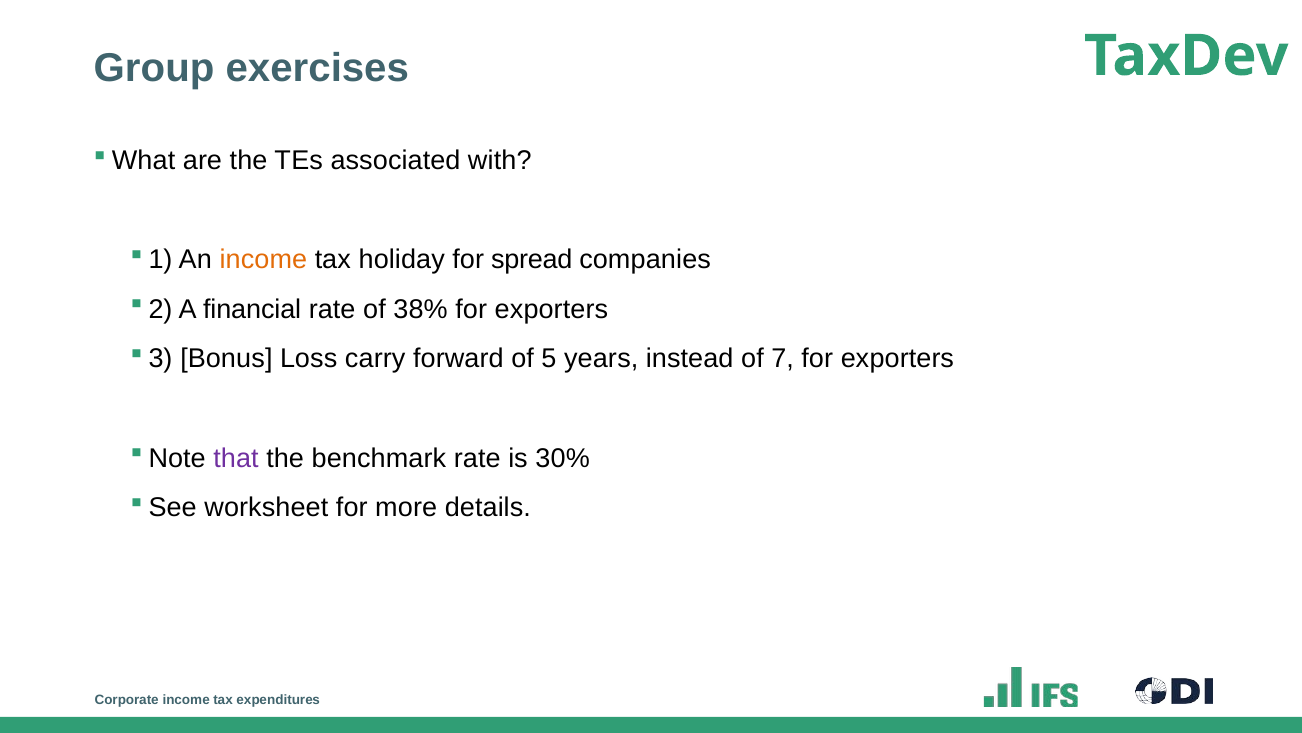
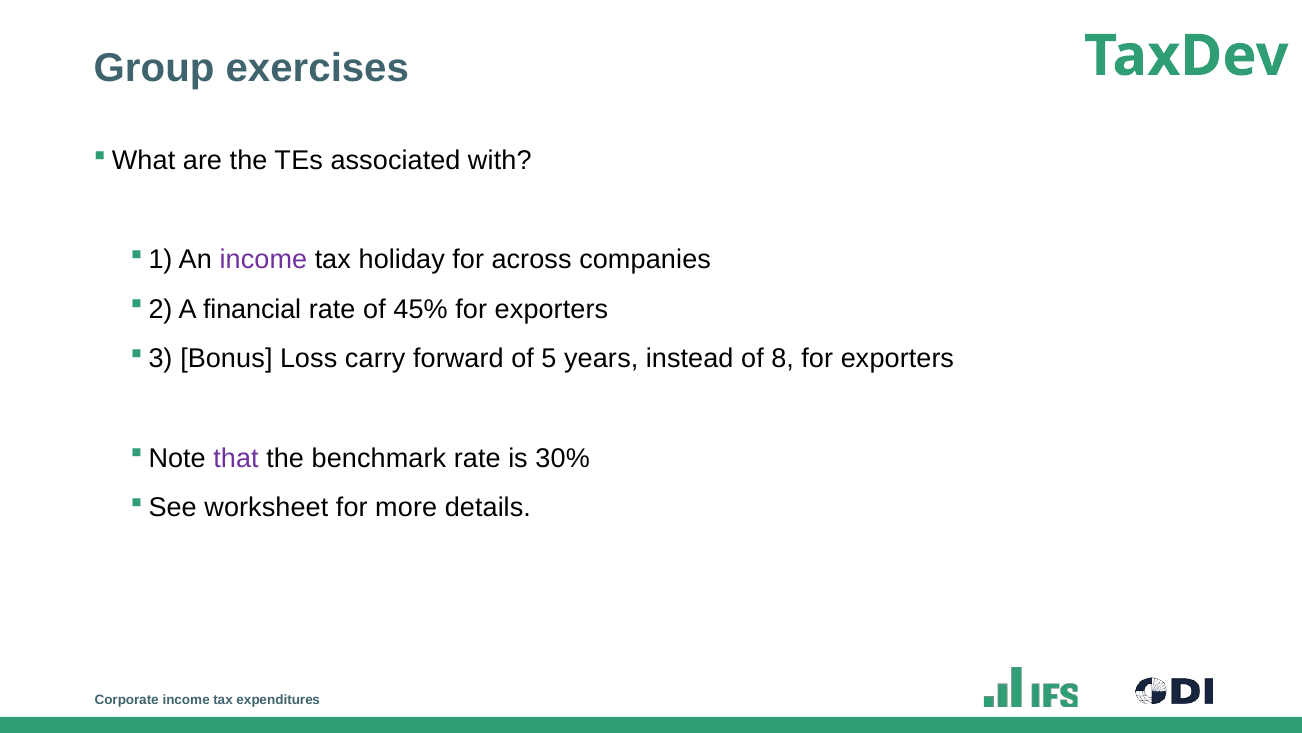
income colour: orange -> purple (263, 259)
spread: spread -> across (532, 259)
38%: 38% -> 45% (421, 309)
7: 7 -> 8 (783, 359)
